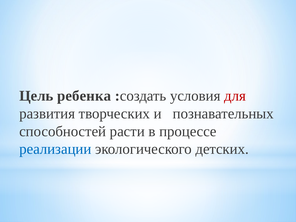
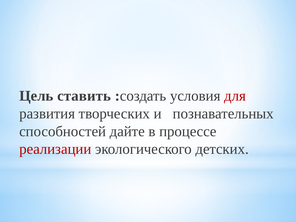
ребенка: ребенка -> ставить (84, 96)
расти: расти -> дайте (127, 131)
реализации colour: blue -> red (55, 149)
